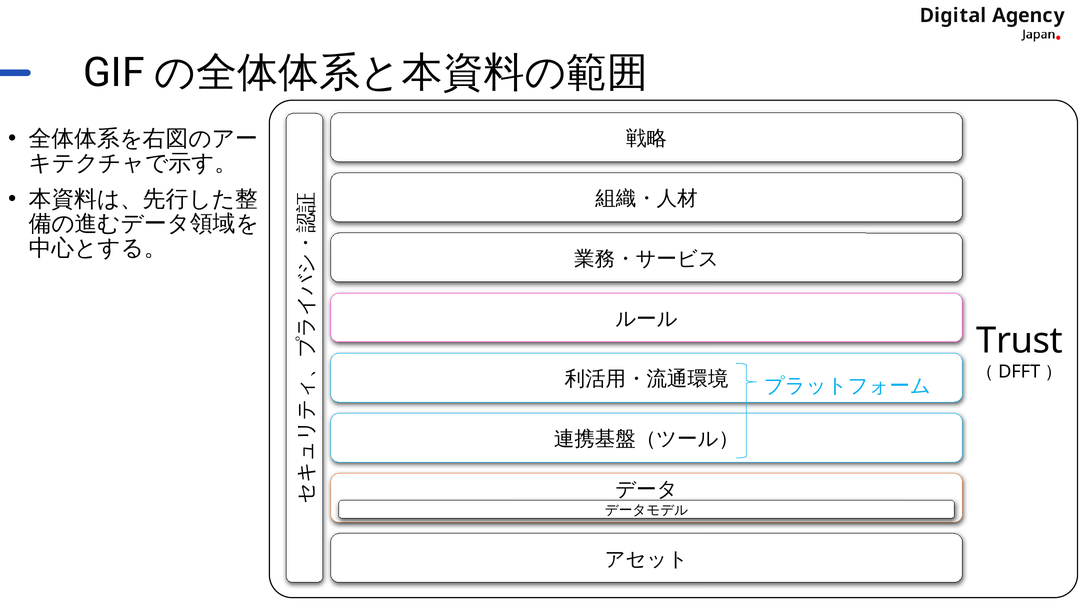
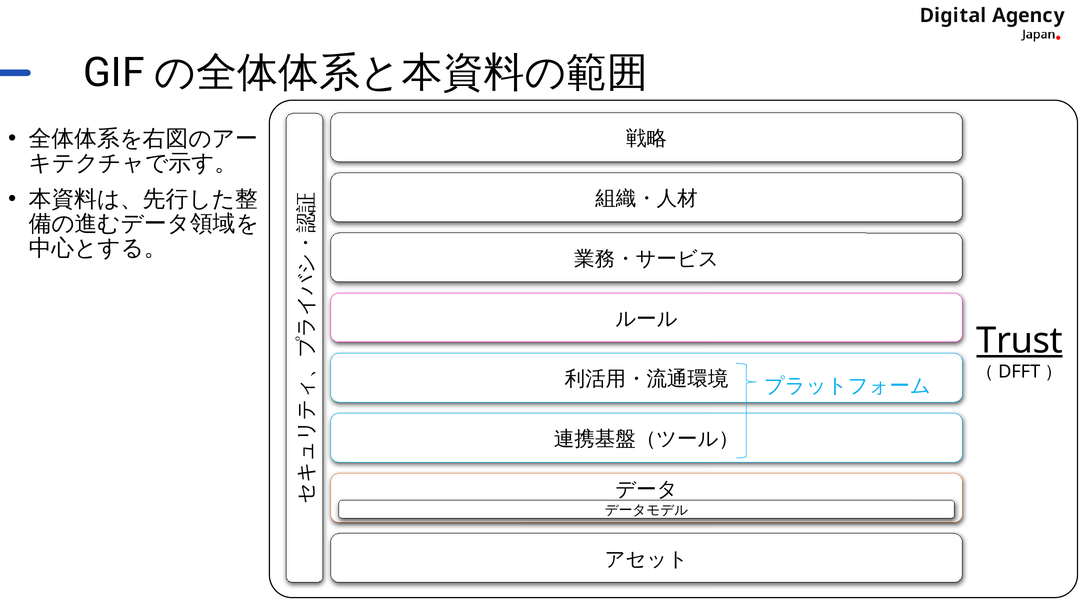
Trust underline: none -> present (1020, 341)
